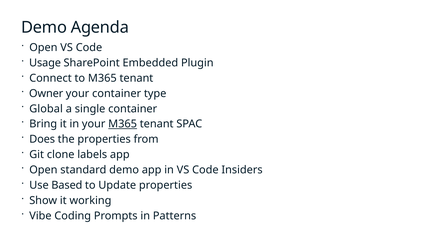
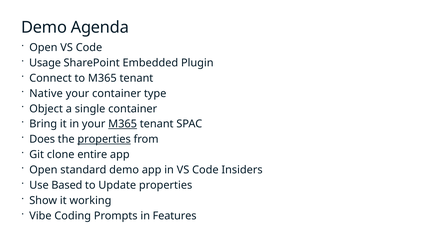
Owner: Owner -> Native (46, 94)
Global: Global -> Object (46, 109)
properties underline: none -> present (104, 140)
labels: labels -> entire (92, 155)
Patterns: Patterns -> Features (175, 216)
